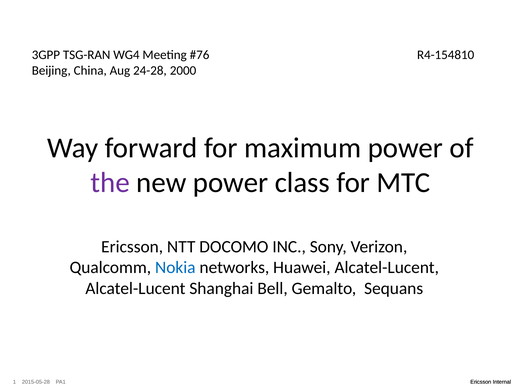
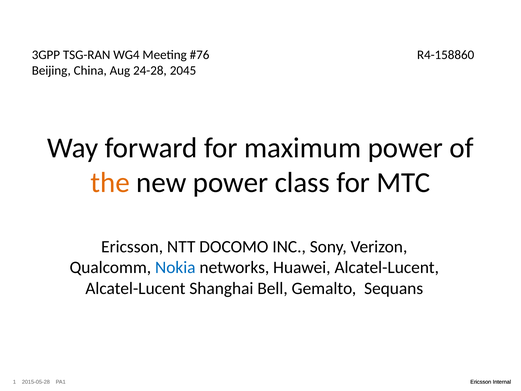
R4-154810: R4-154810 -> R4-158860 (446, 55)
2000: 2000 -> 2045 (183, 70)
the colour: purple -> orange (110, 183)
